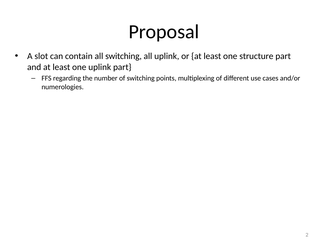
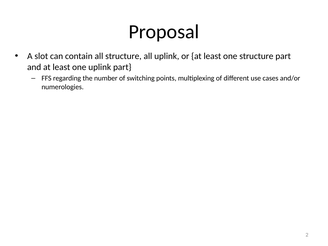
all switching: switching -> structure (123, 56)
